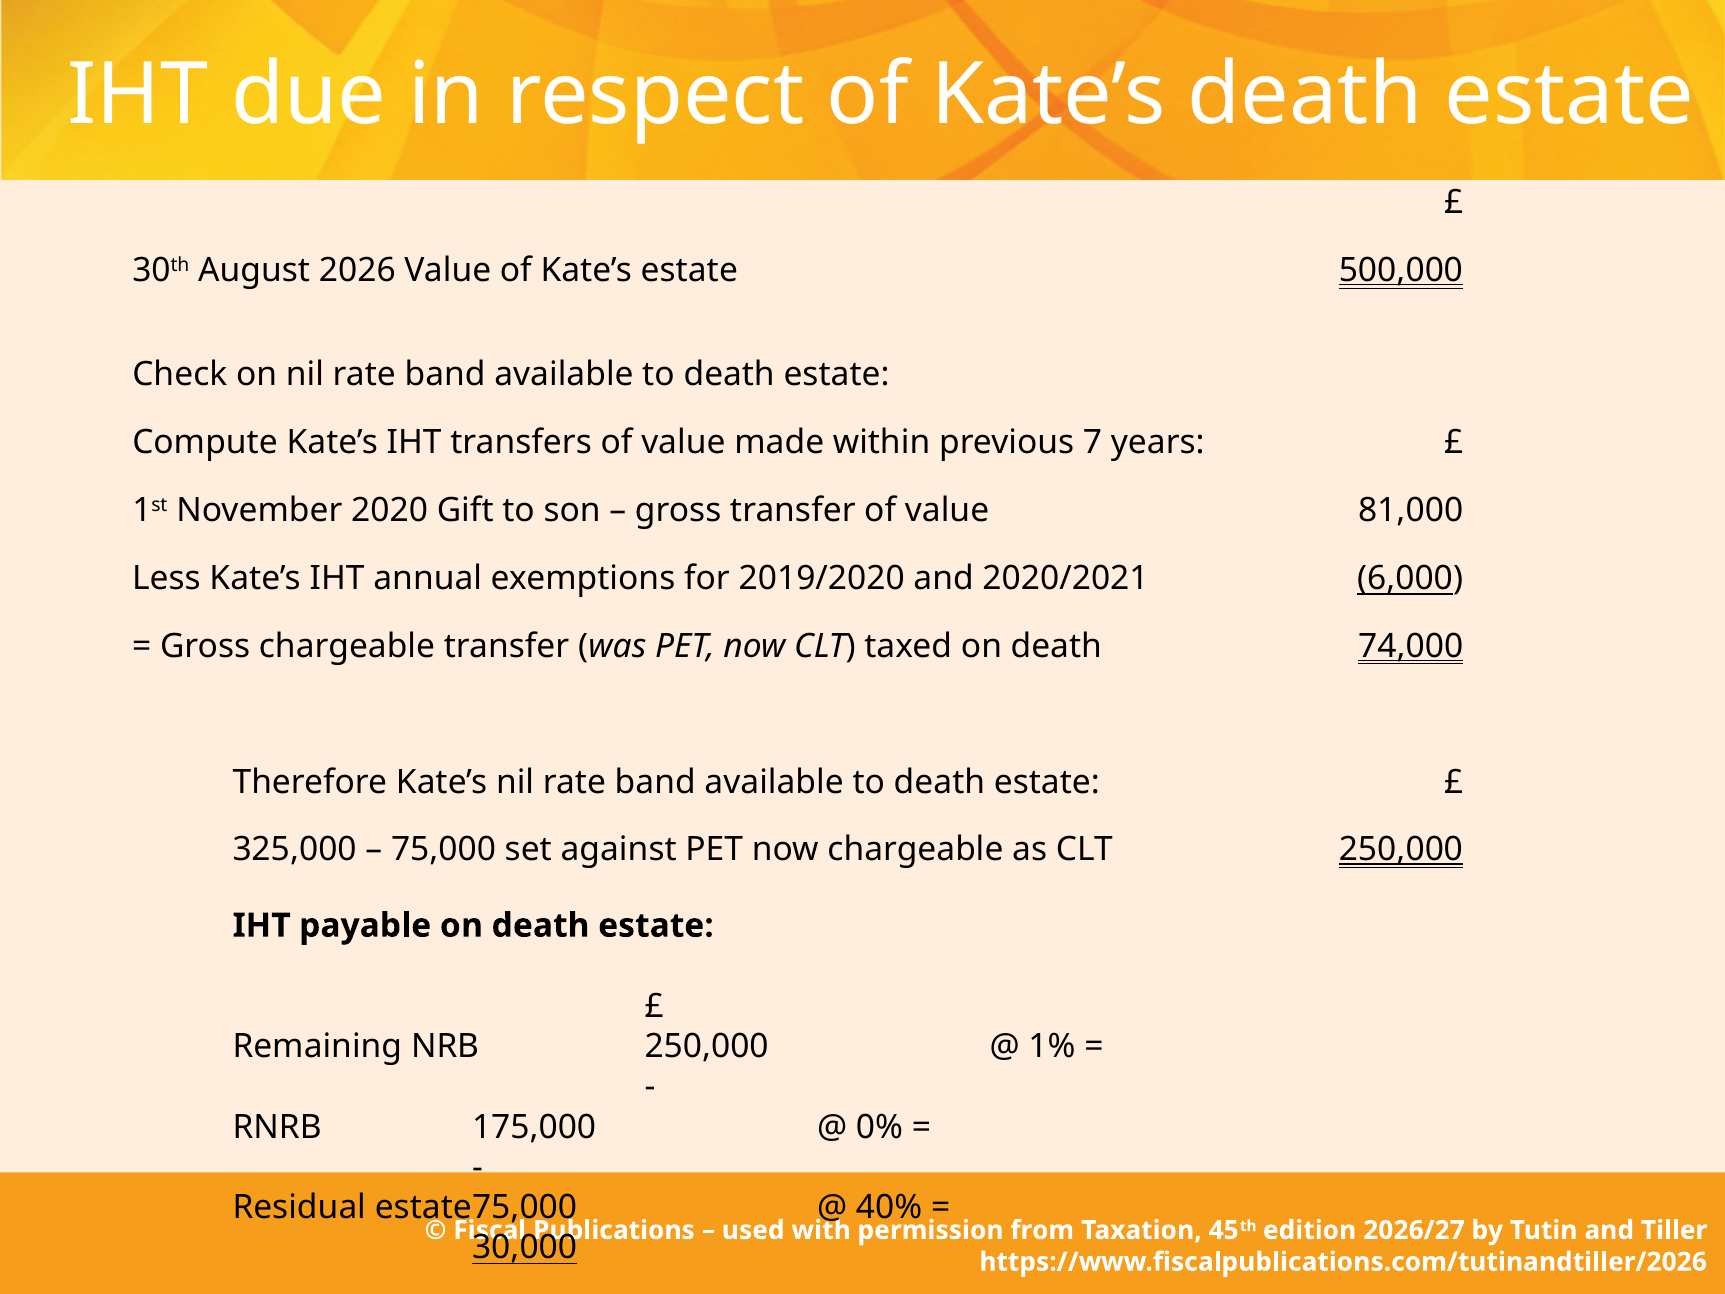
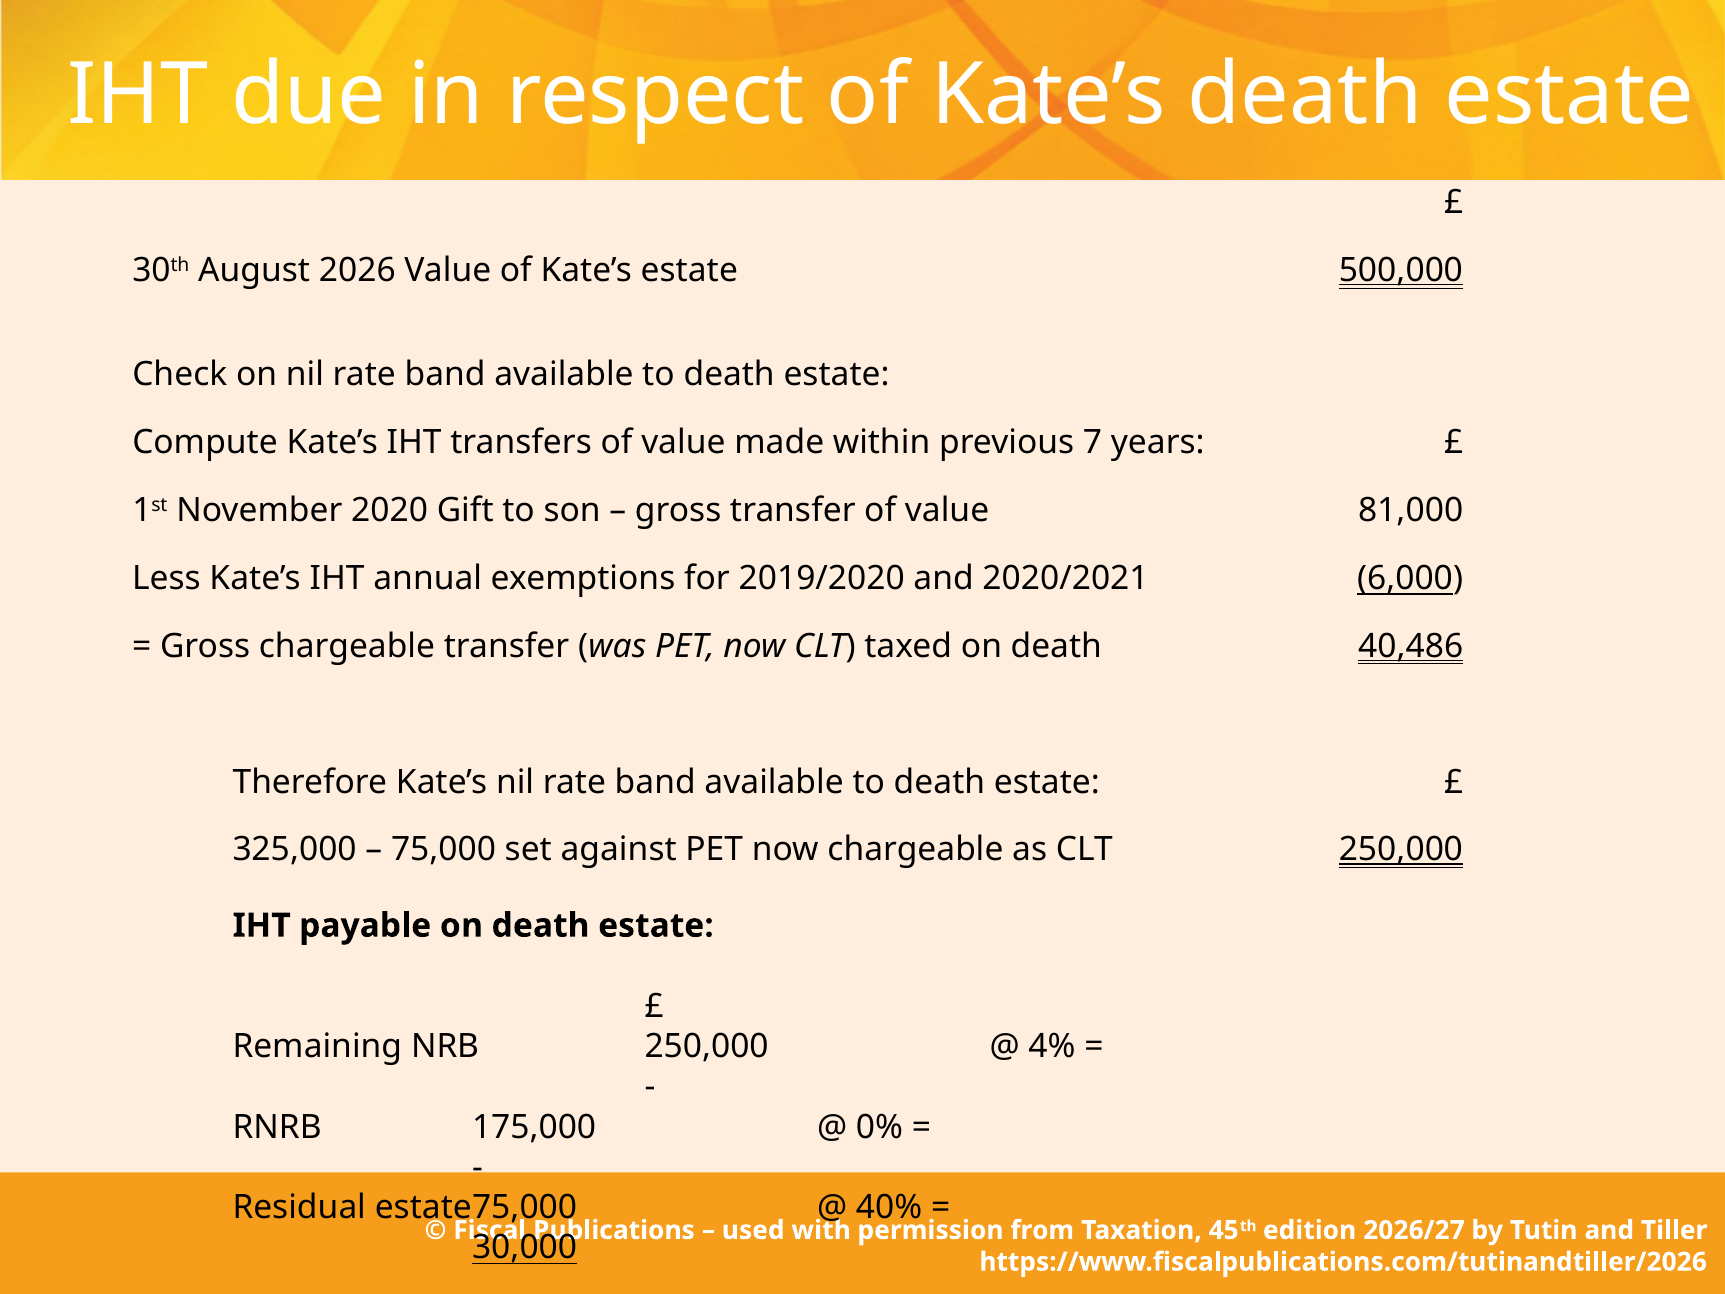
74,000: 74,000 -> 40,486 (1411, 646)
1%: 1% -> 4% (1052, 1046)
